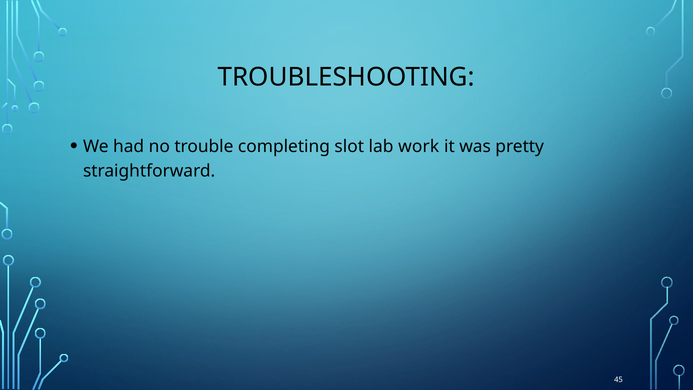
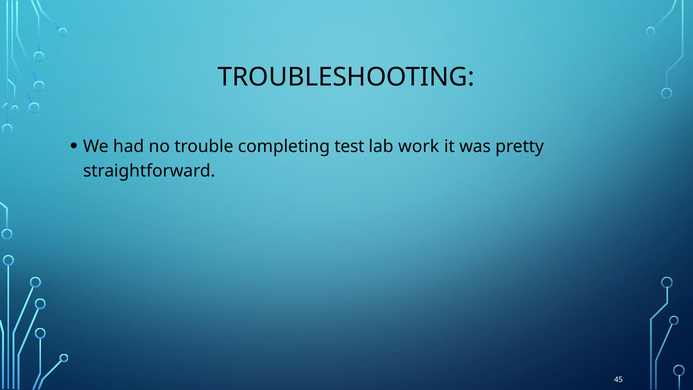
slot: slot -> test (349, 146)
